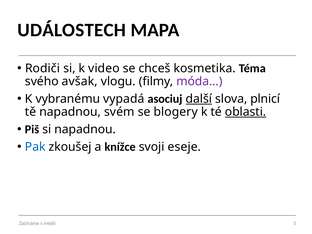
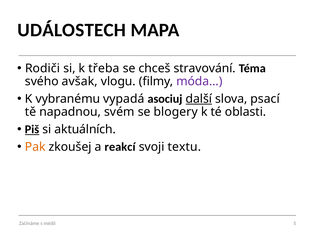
video: video -> třeba (104, 68)
kosmetika: kosmetika -> stravování (205, 68)
plnicí: plnicí -> psací (265, 99)
oblasti underline: present -> none (246, 112)
Piš underline: none -> present (32, 129)
si napadnou: napadnou -> aktuálních (85, 129)
Pak colour: blue -> orange (35, 147)
knížce: knížce -> reakcí (120, 147)
eseje: eseje -> textu (184, 147)
